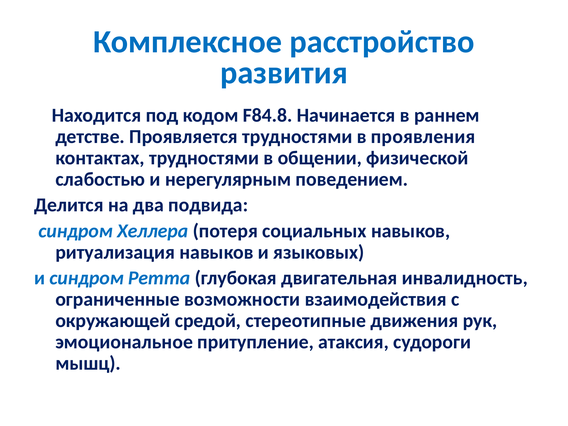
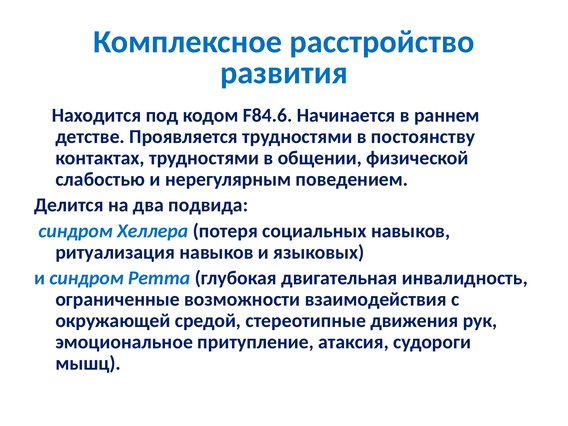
F84.8: F84.8 -> F84.6 (268, 115)
проявления: проявления -> постоянству (423, 137)
